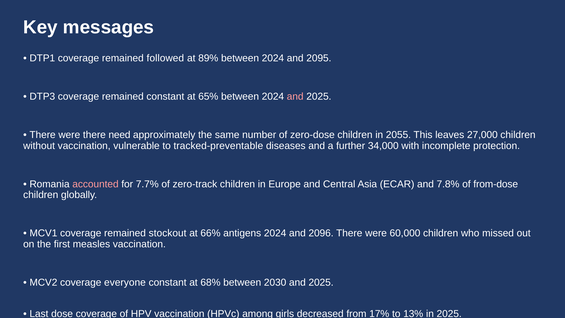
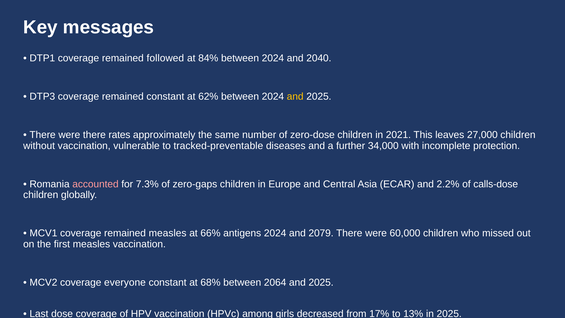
89%: 89% -> 84% (208, 58)
2095: 2095 -> 2040 (319, 58)
65%: 65% -> 62% (208, 97)
and colour: pink -> yellow (295, 97)
need: need -> rates (119, 135)
2055: 2055 -> 2021 (398, 135)
7.7%: 7.7% -> 7.3% (147, 184)
zero-track: zero-track -> zero-gaps (195, 184)
7.8%: 7.8% -> 2.2% (448, 184)
from-dose: from-dose -> calls-dose (496, 184)
remained stockout: stockout -> measles (168, 233)
2096: 2096 -> 2079 (321, 233)
2030: 2030 -> 2064 (275, 282)
